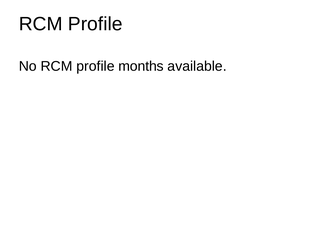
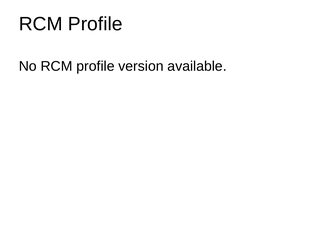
months: months -> version (141, 66)
